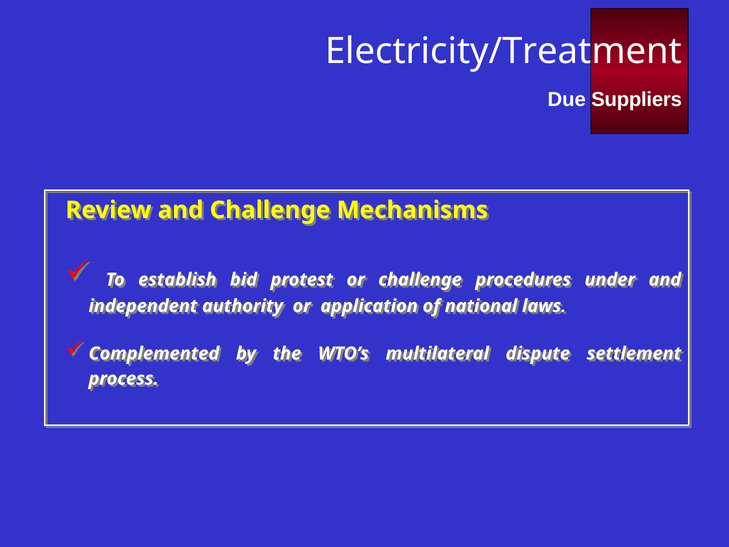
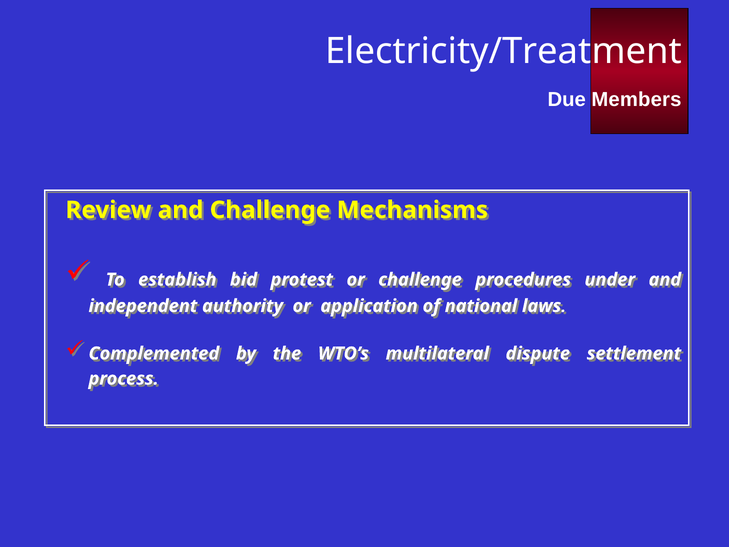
Suppliers: Suppliers -> Members (636, 100)
